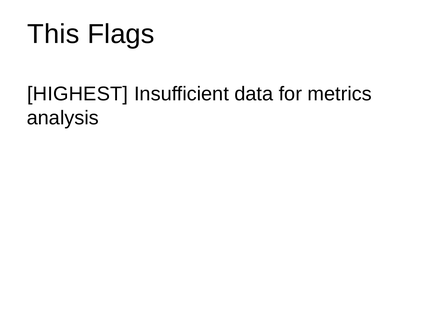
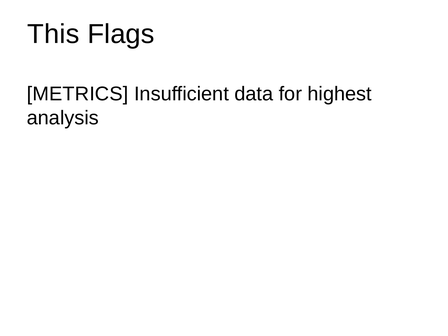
HIGHEST: HIGHEST -> METRICS (78, 94)
metrics: metrics -> highest (340, 94)
